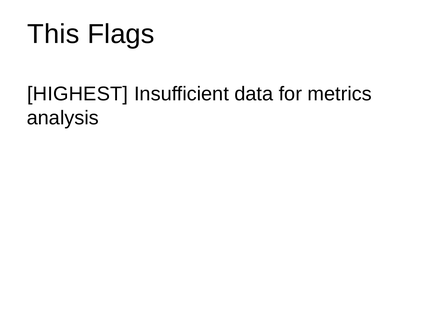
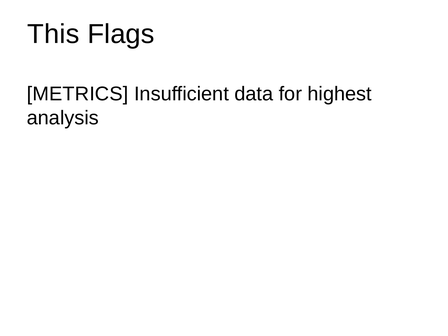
HIGHEST: HIGHEST -> METRICS (78, 94)
metrics: metrics -> highest (340, 94)
